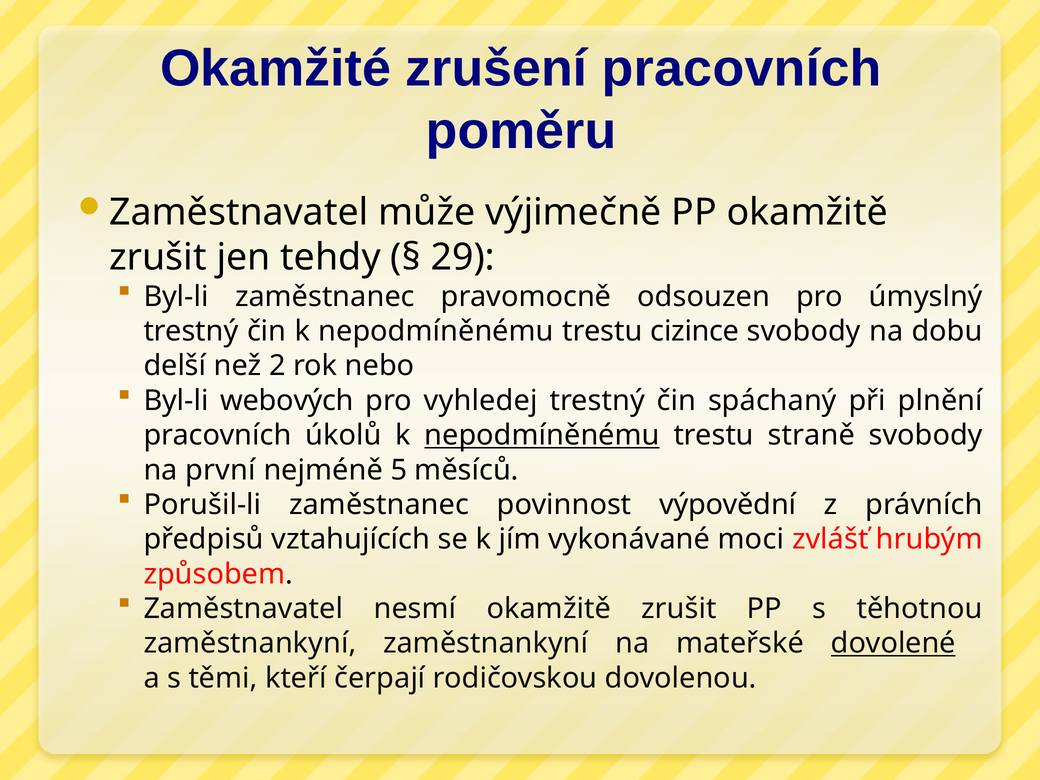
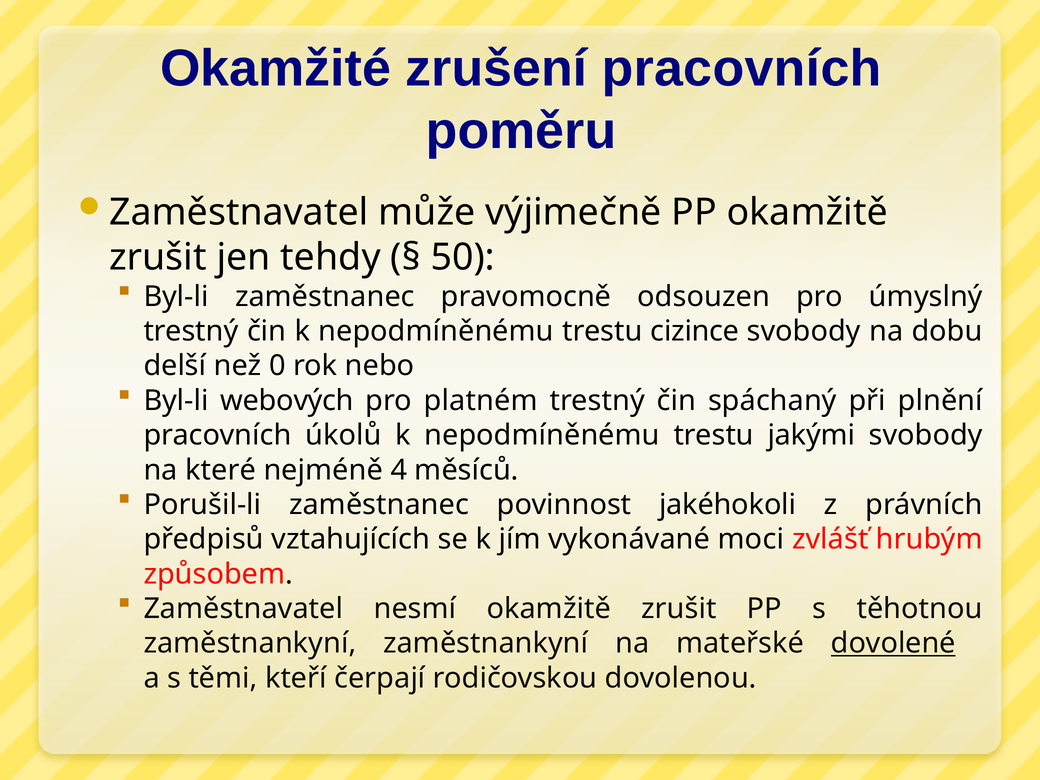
29: 29 -> 50 (463, 257)
2: 2 -> 0 (277, 366)
vyhledej: vyhledej -> platném (481, 401)
nepodmíněnému underline: present -> none (542, 435)
straně: straně -> jakými (811, 435)
první: první -> které (221, 470)
5: 5 -> 4 (399, 470)
výpovědní: výpovědní -> jakéhokoli (728, 505)
